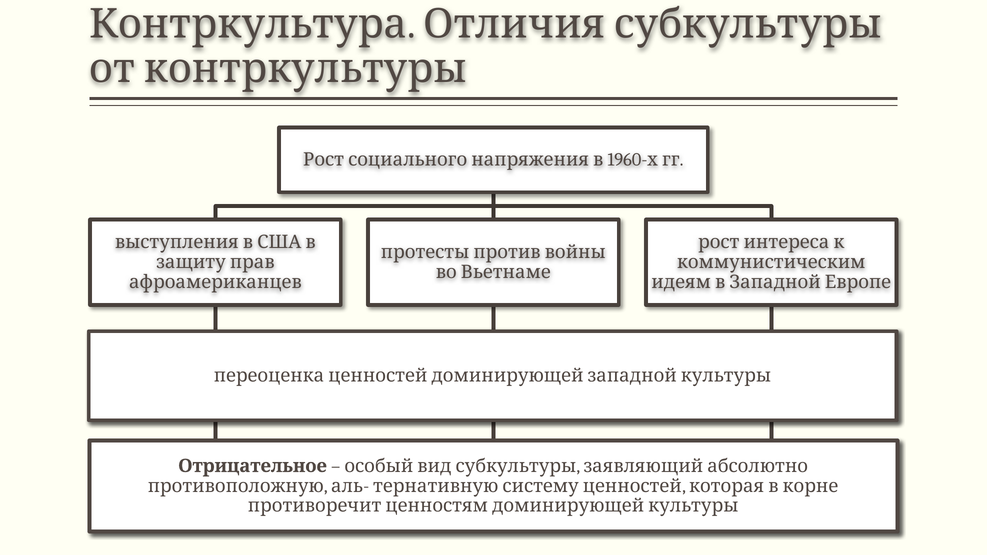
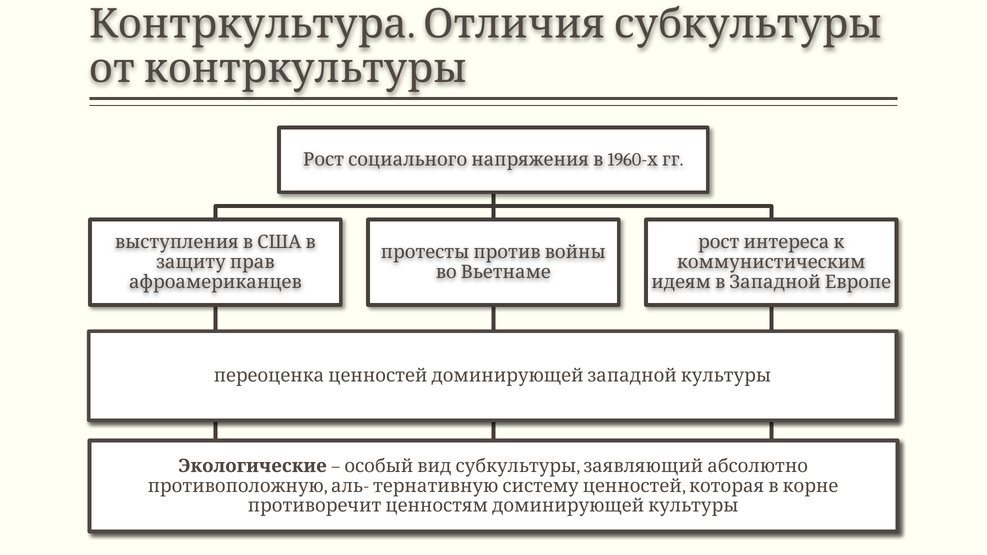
Отрицательное: Отрицательное -> Экологические (252, 466)
